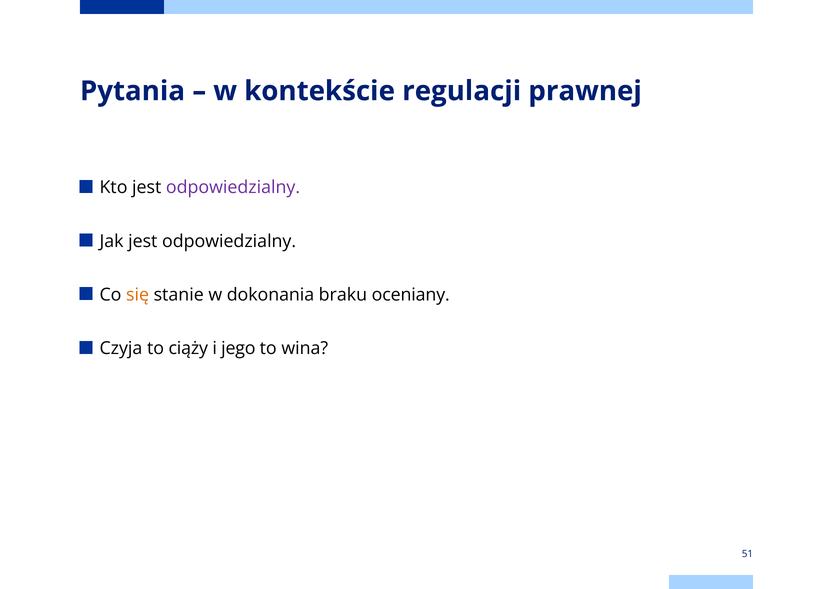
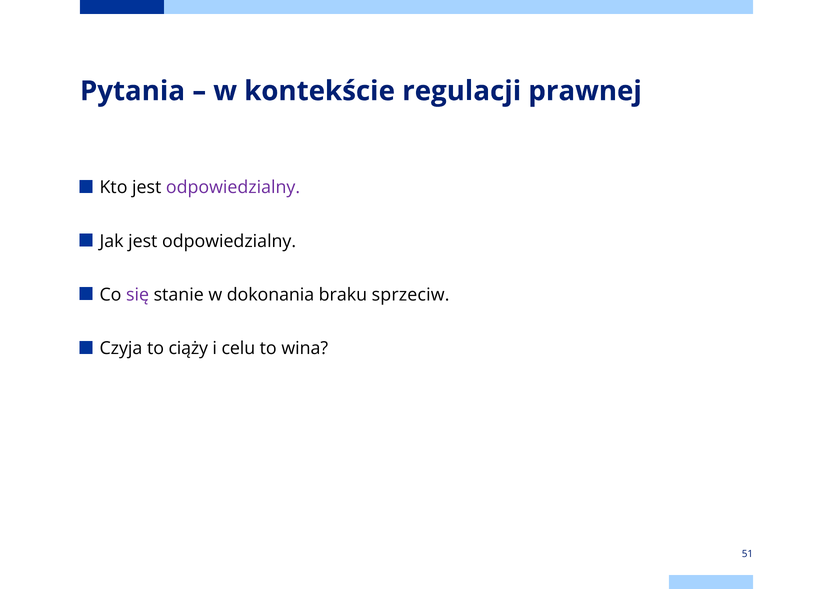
się colour: orange -> purple (138, 295)
oceniany: oceniany -> sprzeciw (411, 295)
jego: jego -> celu (238, 349)
